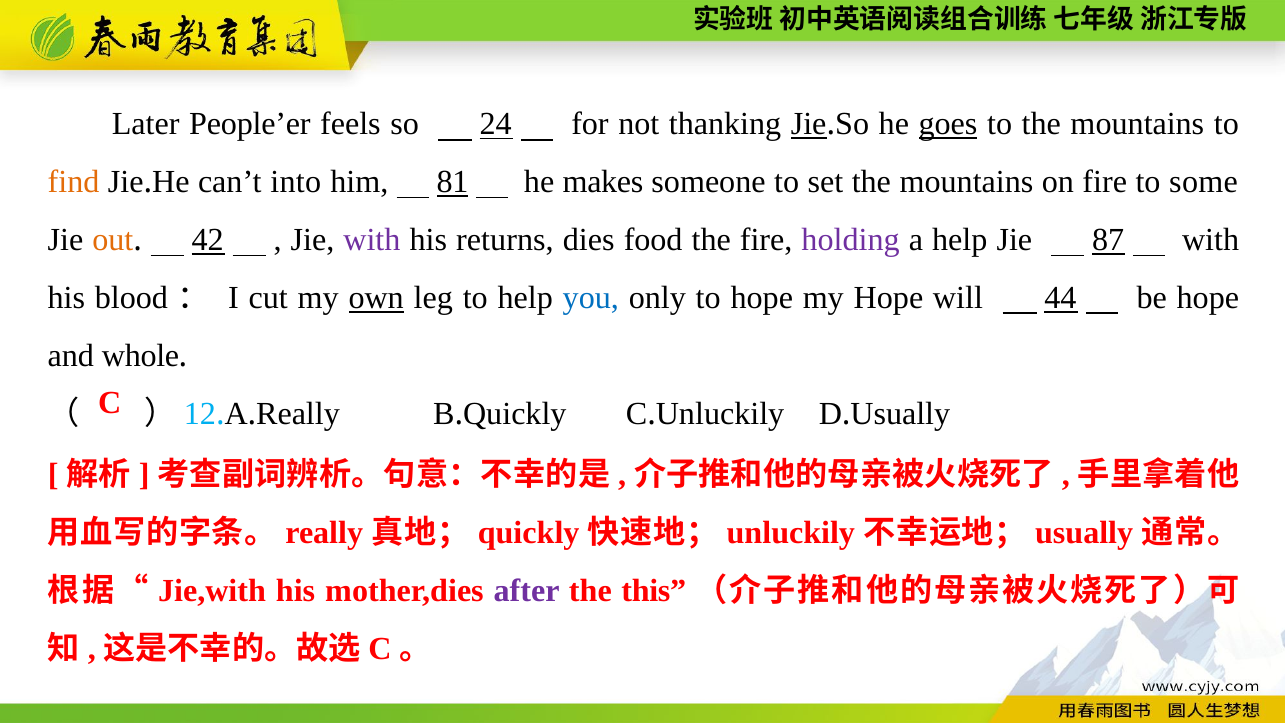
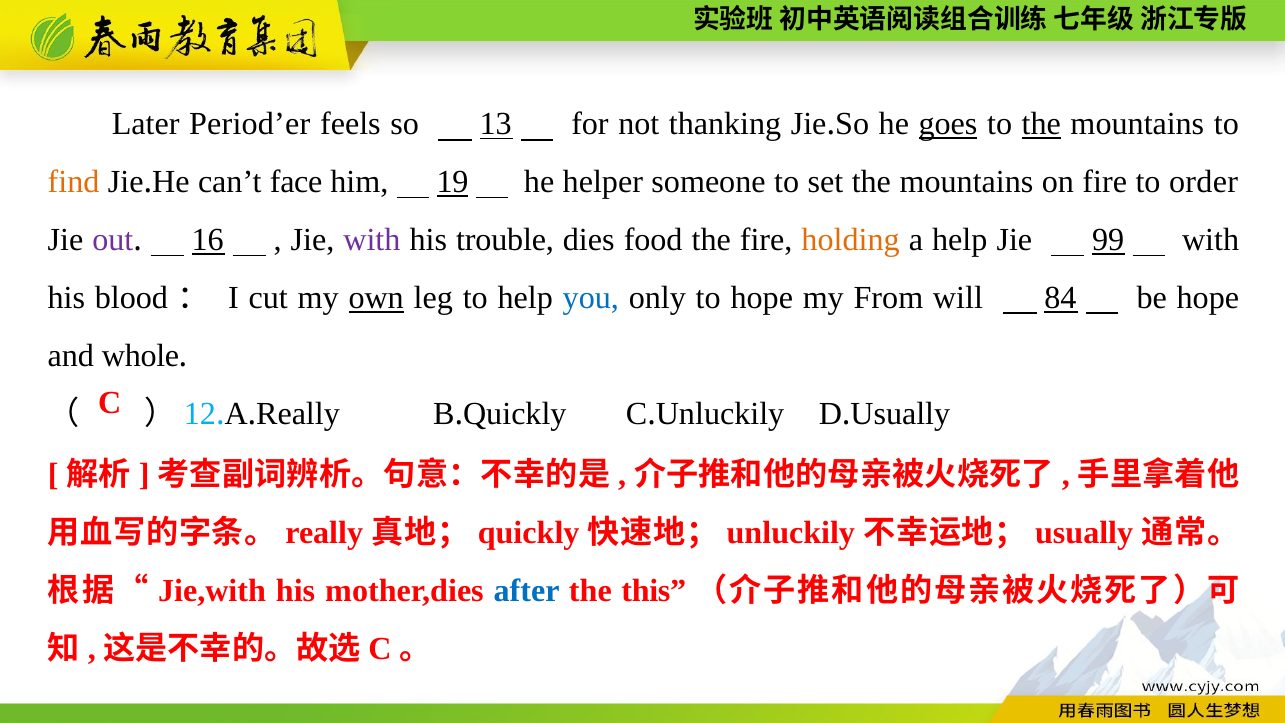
People’er: People’er -> Period’er (250, 124)
24: 24 -> 13 (496, 124)
Jie underline: present -> none (809, 124)
the underline: none -> present (1041, 124)
into: into -> face (296, 182)
81: 81 -> 19 (453, 182)
makes: makes -> helper (603, 182)
some: some -> order (1204, 182)
out colour: orange -> purple (113, 240)
42: 42 -> 16 (208, 240)
returns: returns -> trouble (505, 240)
holding colour: purple -> orange (851, 240)
87: 87 -> 99 (1108, 240)
my Hope: Hope -> From (888, 298)
44: 44 -> 84 (1060, 298)
after colour: purple -> blue (527, 591)
